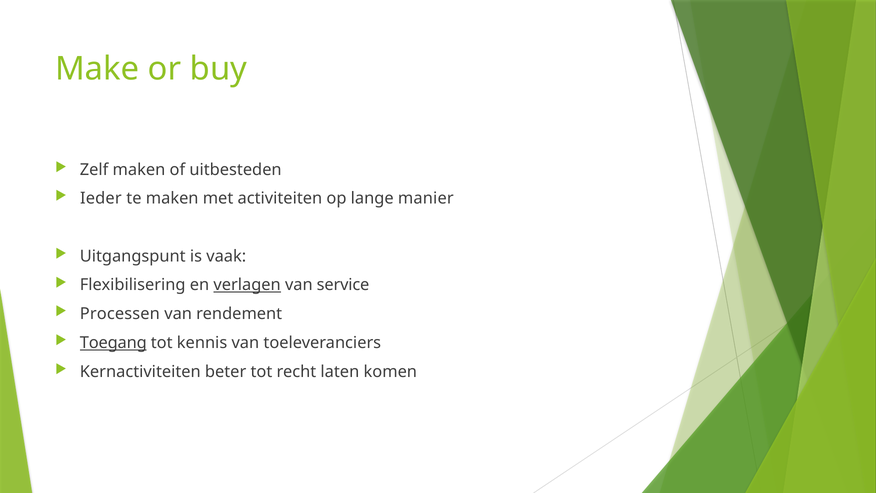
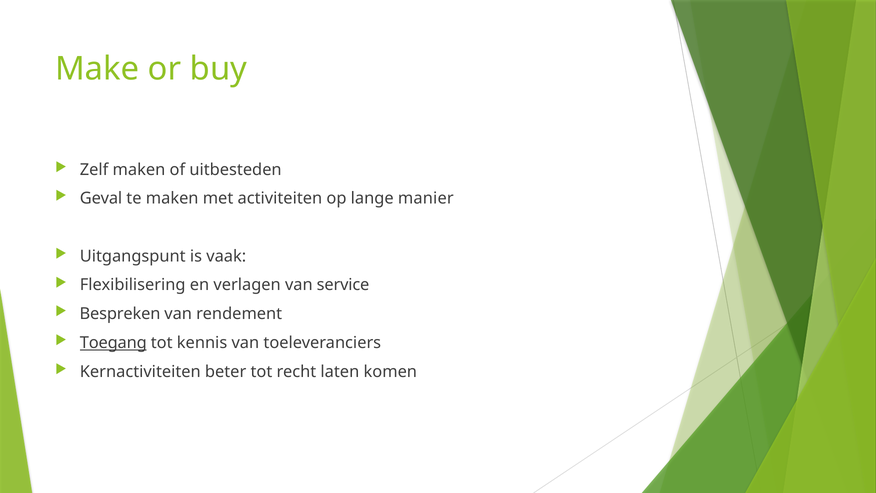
Ieder: Ieder -> Geval (101, 198)
verlagen underline: present -> none (247, 285)
Processen: Processen -> Bespreken (120, 314)
